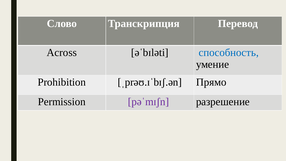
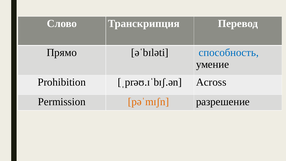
Across: Across -> Прямо (62, 53)
Прямо: Прямо -> Across (211, 82)
pəˈmɪʃn colour: purple -> orange (148, 102)
